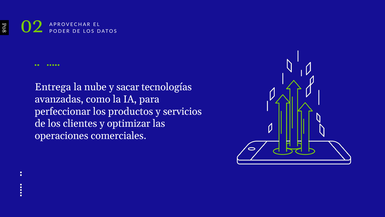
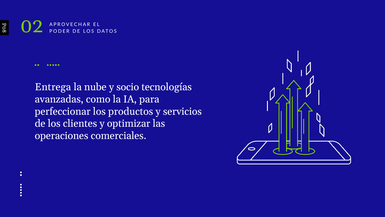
sacar: sacar -> socio (128, 87)
